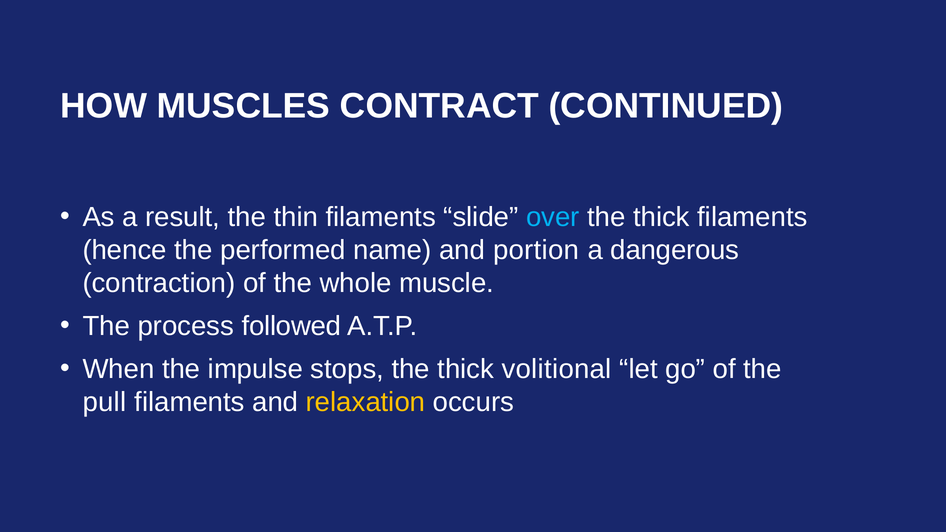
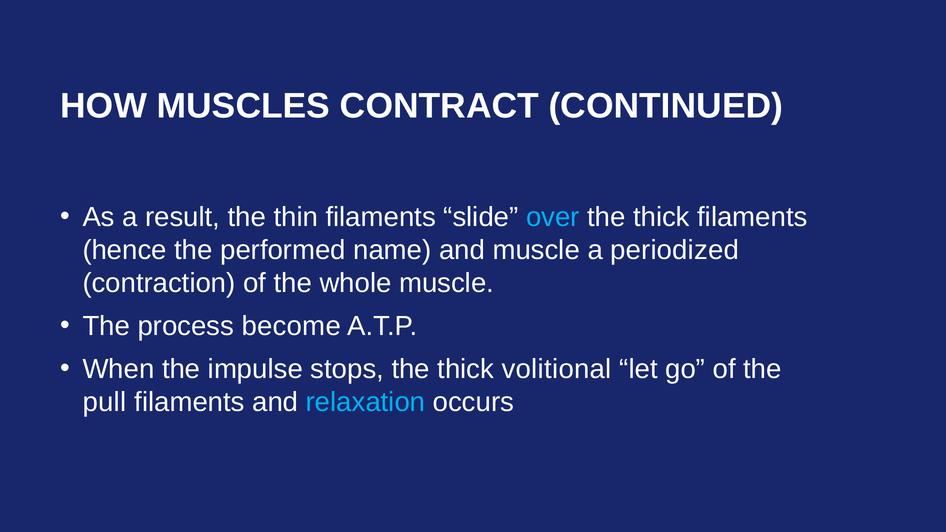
and portion: portion -> muscle (536, 250)
dangerous: dangerous -> periodized (675, 250)
followed: followed -> become (291, 326)
relaxation colour: yellow -> light blue (366, 402)
